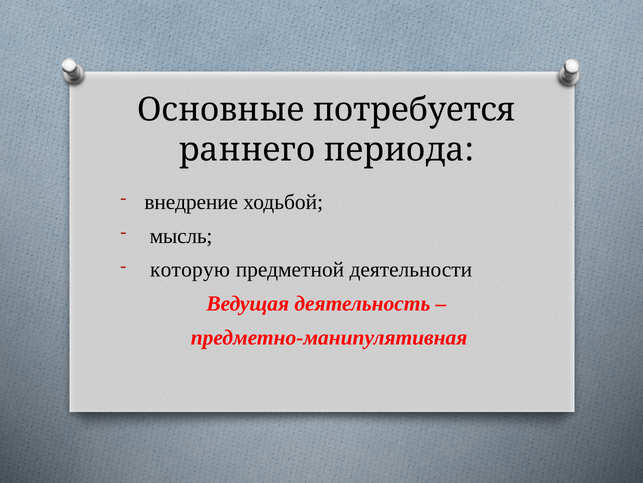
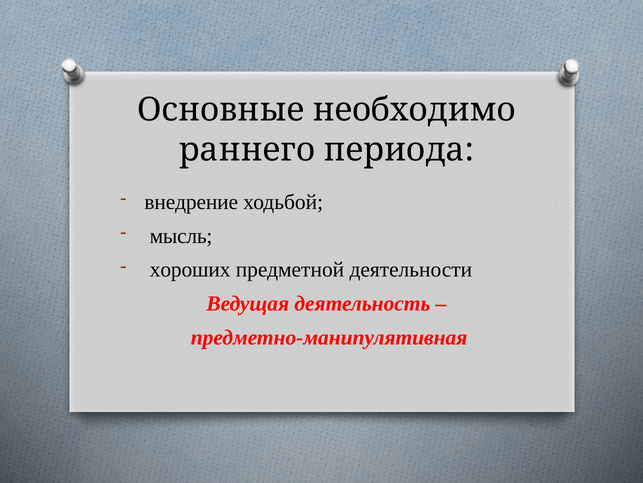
потребуется: потребуется -> необходимо (414, 110)
которую: которую -> хороших (190, 269)
